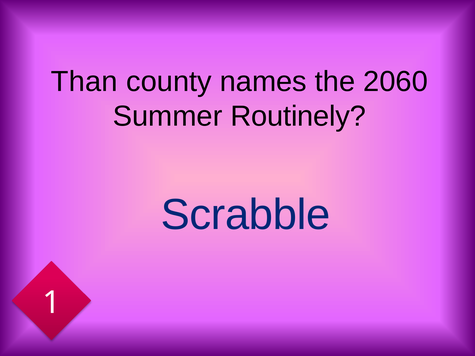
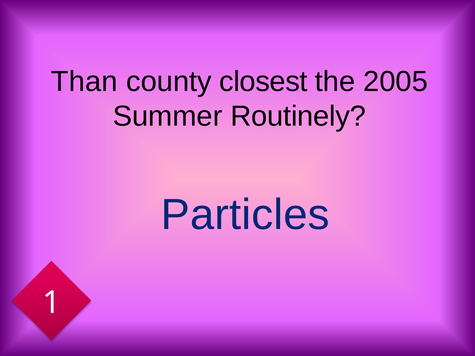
names: names -> closest (263, 82)
2060: 2060 -> 2005 (396, 82)
Scrabble: Scrabble -> Particles (245, 215)
